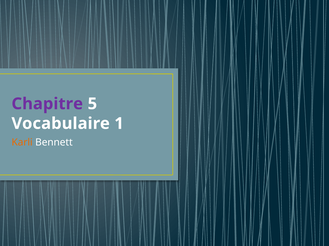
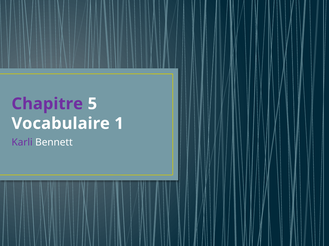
Karli colour: orange -> purple (22, 143)
